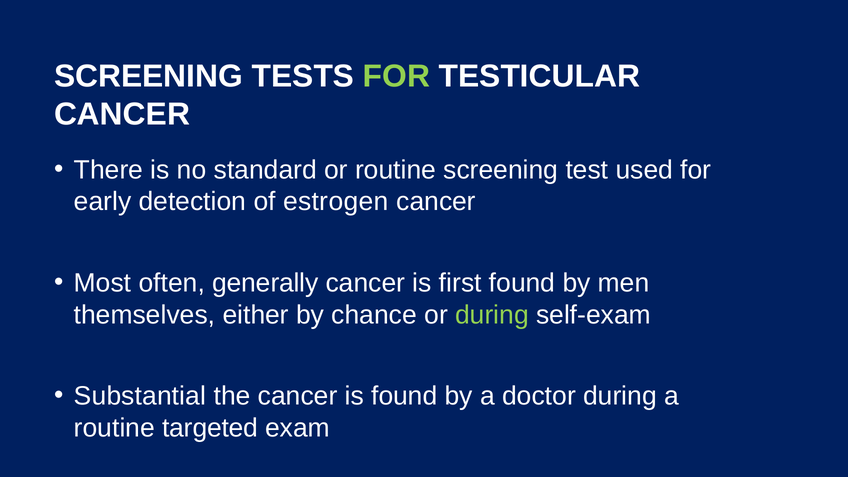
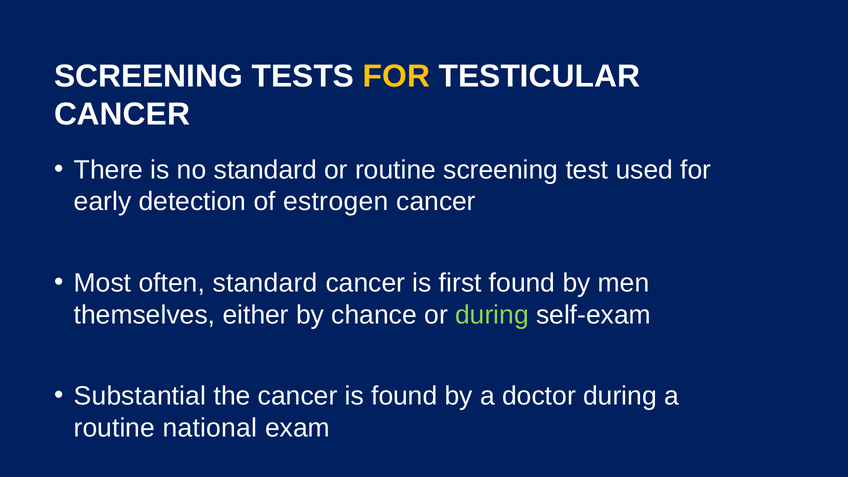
FOR colour: light green -> yellow (396, 76)
often generally: generally -> standard (265, 283)
targeted: targeted -> national (210, 428)
